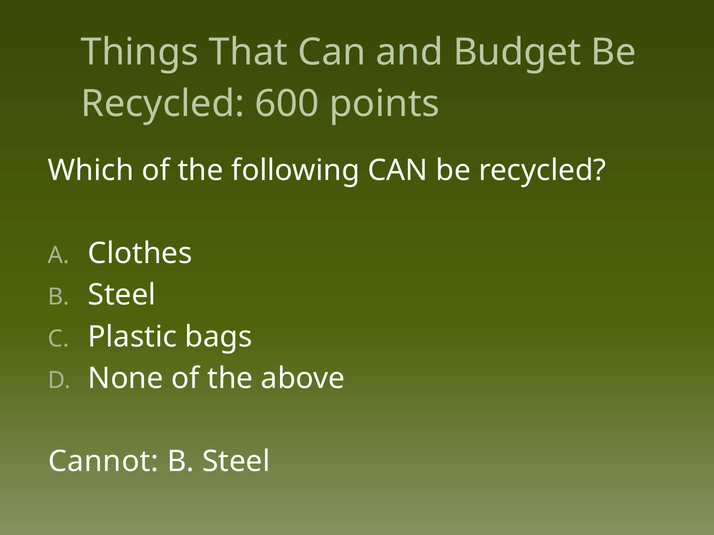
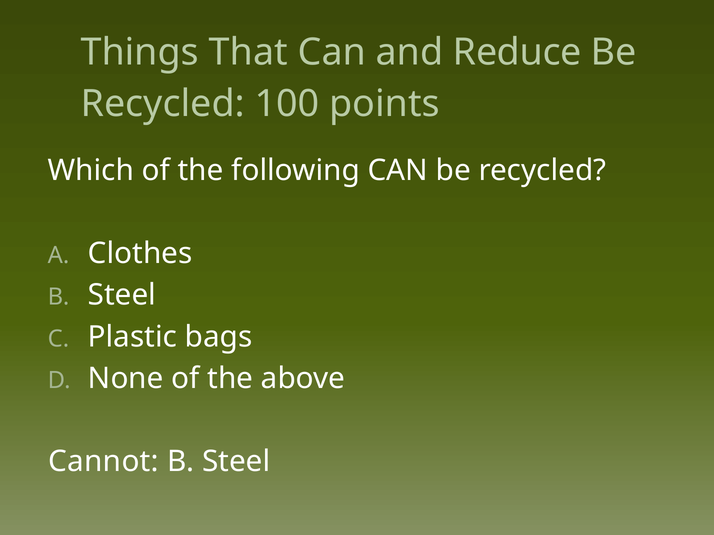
Budget: Budget -> Reduce (517, 52)
600: 600 -> 100 (287, 104)
